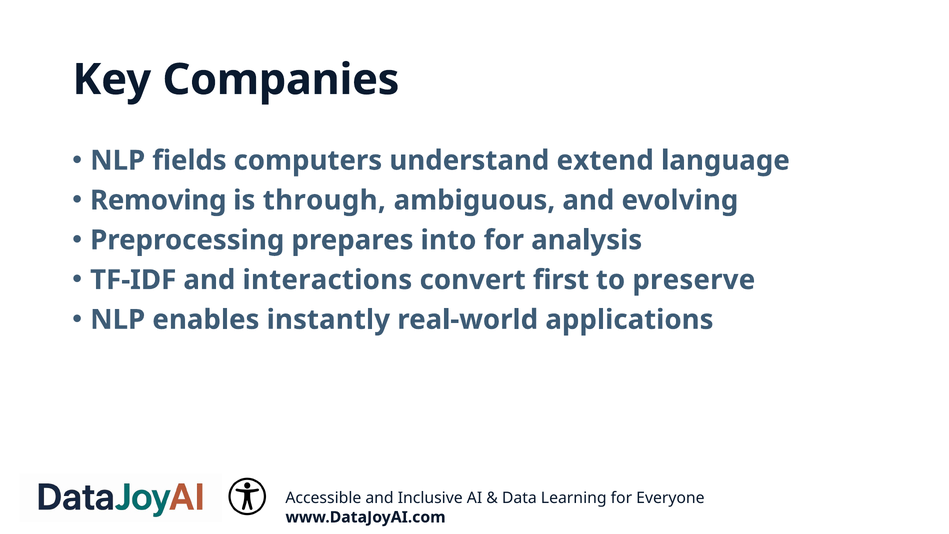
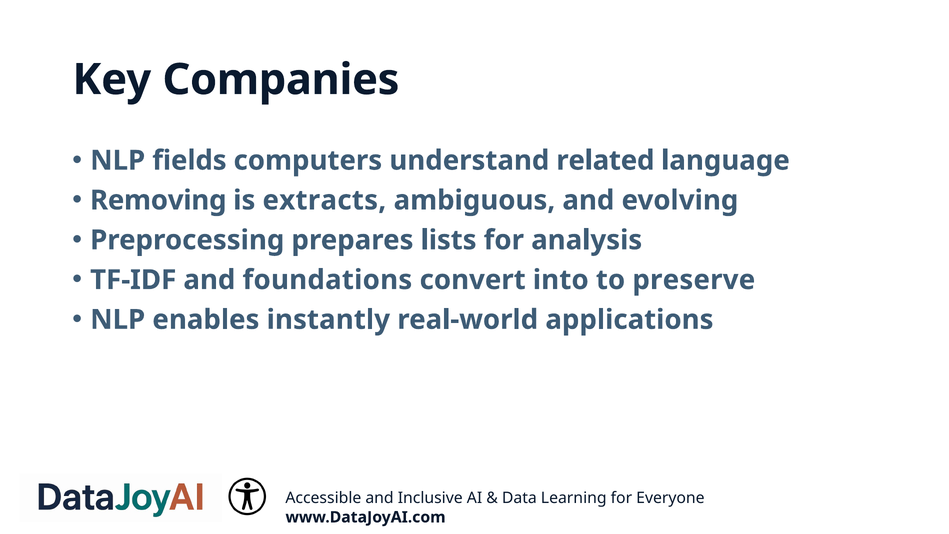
extend: extend -> related (605, 160)
through: through -> extracts (324, 200)
into: into -> lists (449, 240)
interactions: interactions -> foundations (327, 280)
first: first -> into (561, 280)
